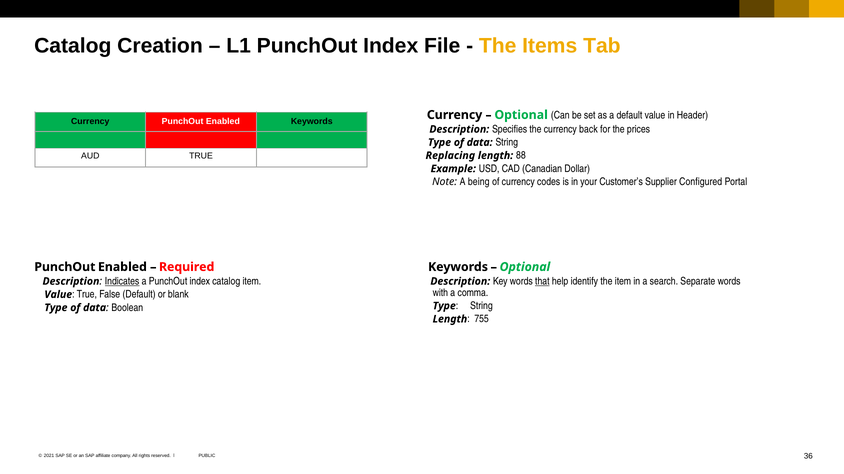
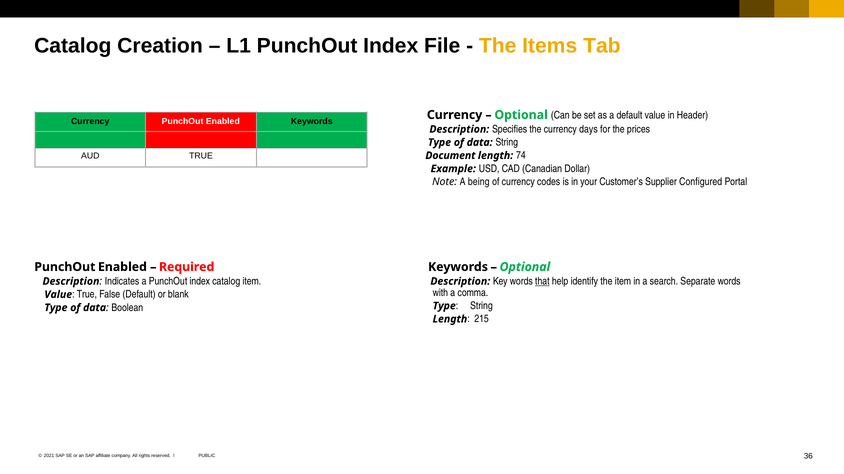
back: back -> days (588, 129)
Replacing: Replacing -> Document (450, 156)
88: 88 -> 74 (521, 156)
Indicates underline: present -> none (122, 282)
755: 755 -> 215 (482, 319)
